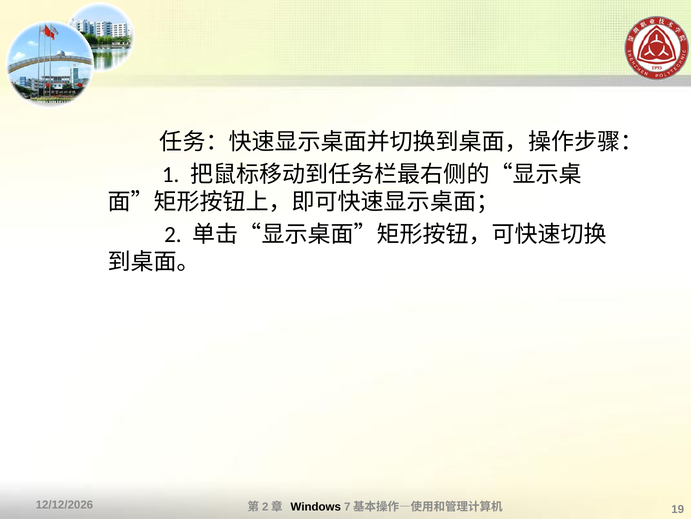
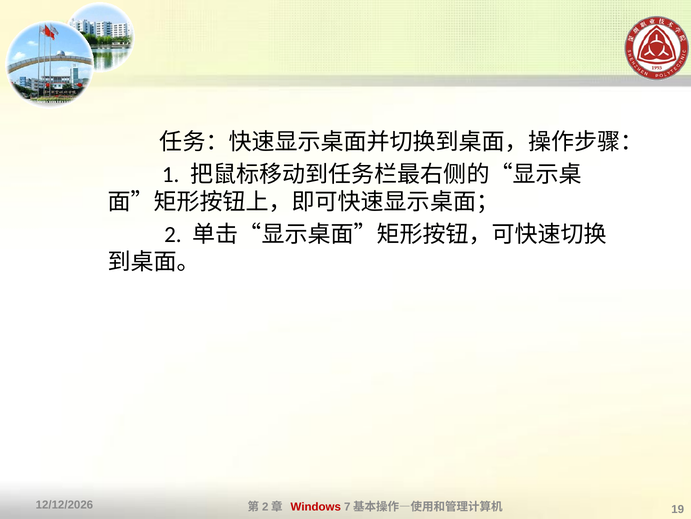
Windows colour: black -> red (316, 506)
